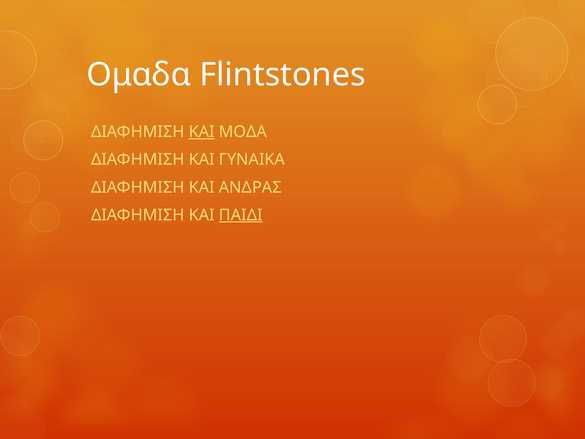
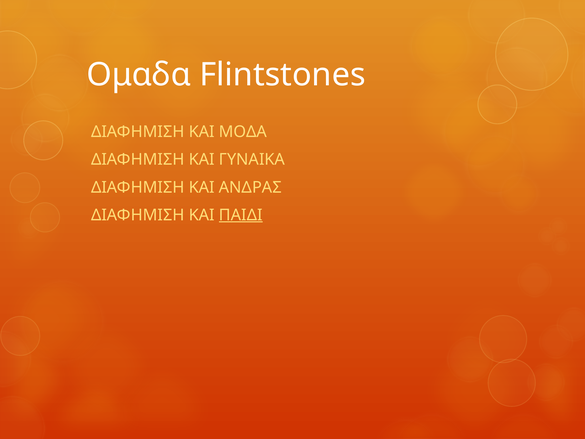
ΚΑΙ underline: present -> none (202, 132)
